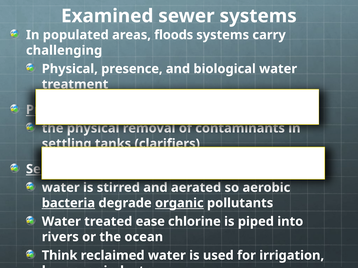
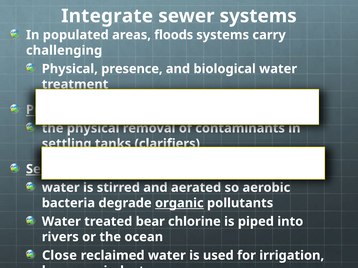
Examined: Examined -> Integrate (107, 16)
bacteria underline: present -> none (68, 203)
ease: ease -> bear (150, 222)
Think: Think -> Close (59, 256)
